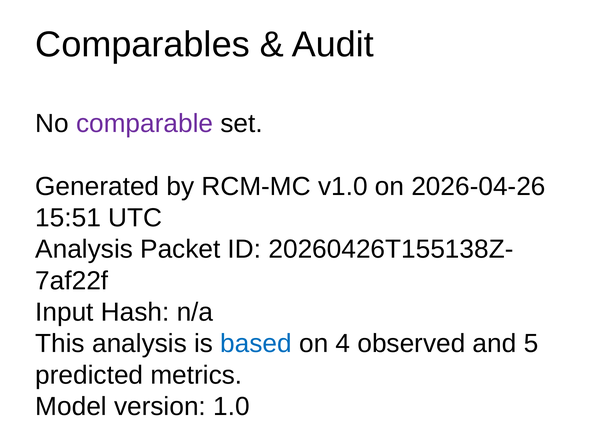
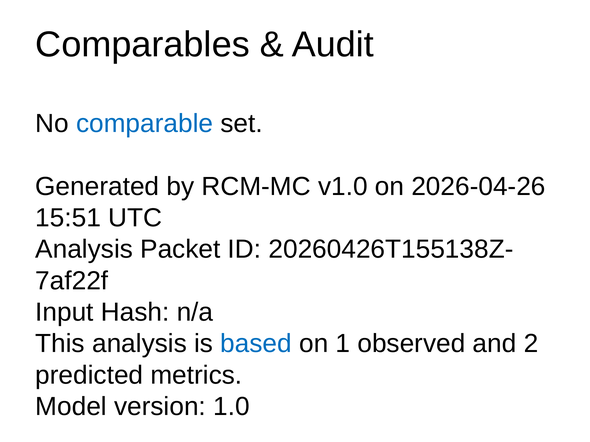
comparable colour: purple -> blue (145, 124)
4: 4 -> 1 (343, 344)
5: 5 -> 2 (531, 344)
